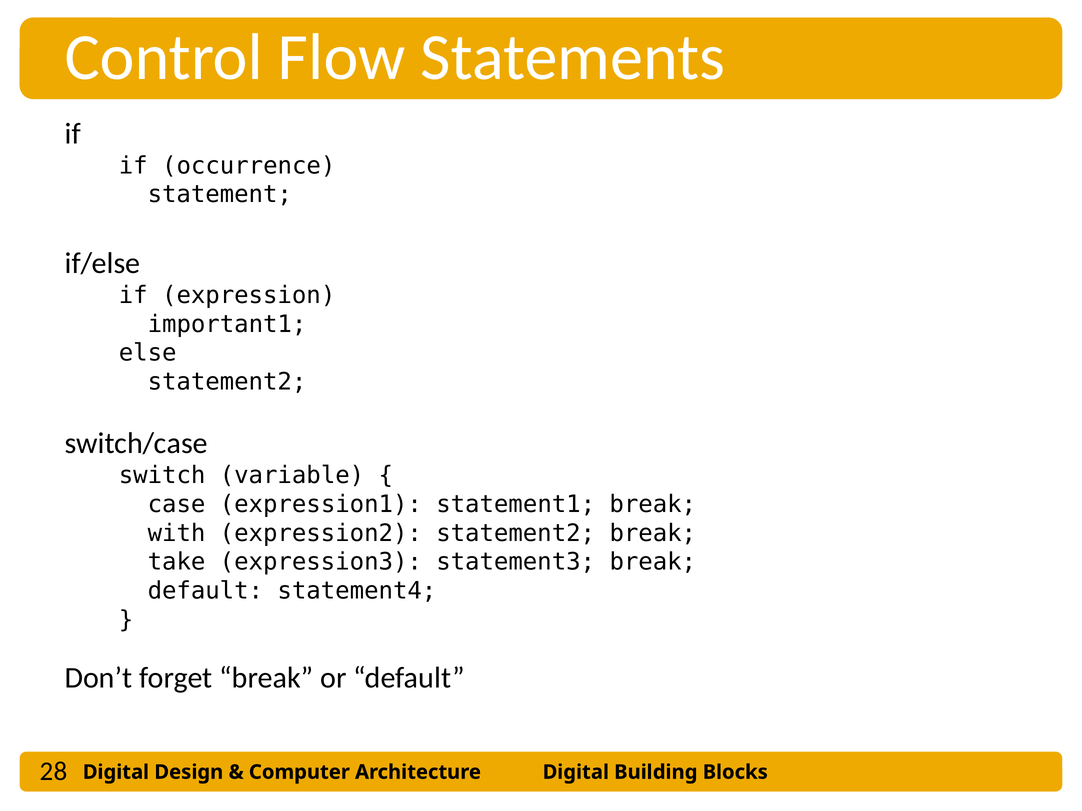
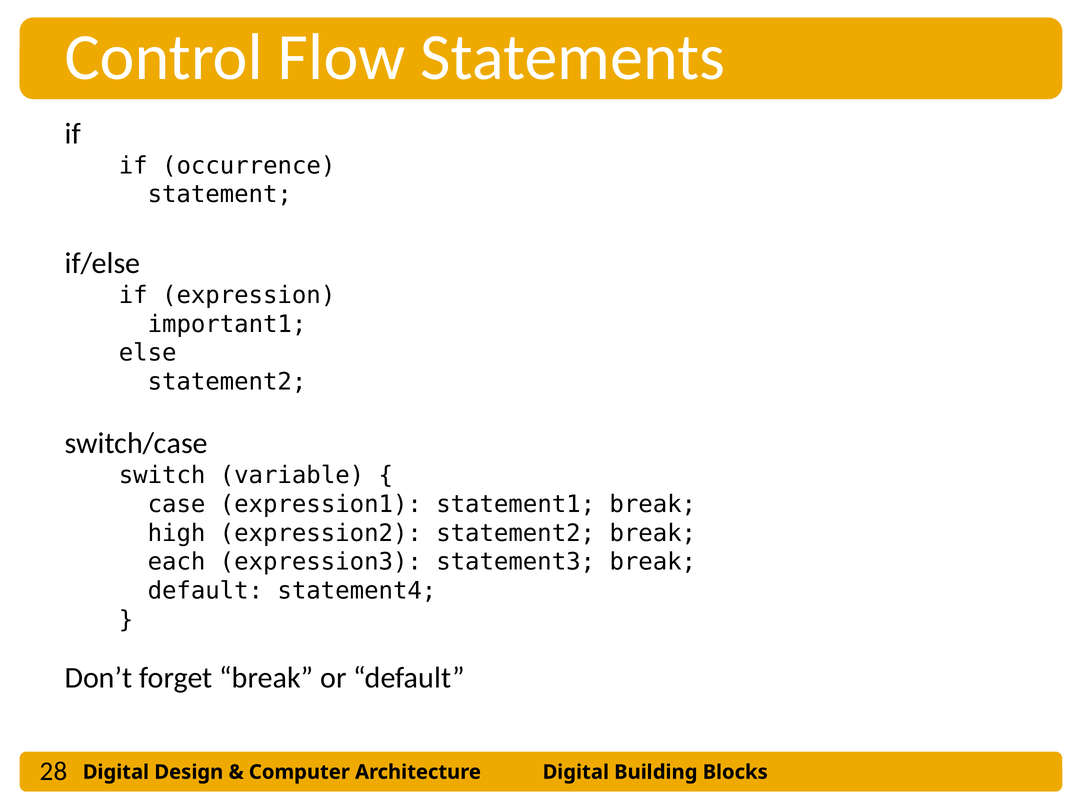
with: with -> high (177, 533)
take: take -> each (177, 562)
